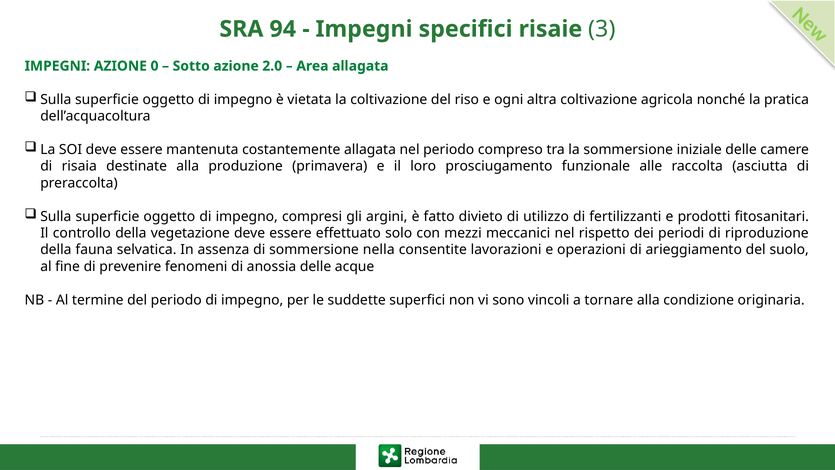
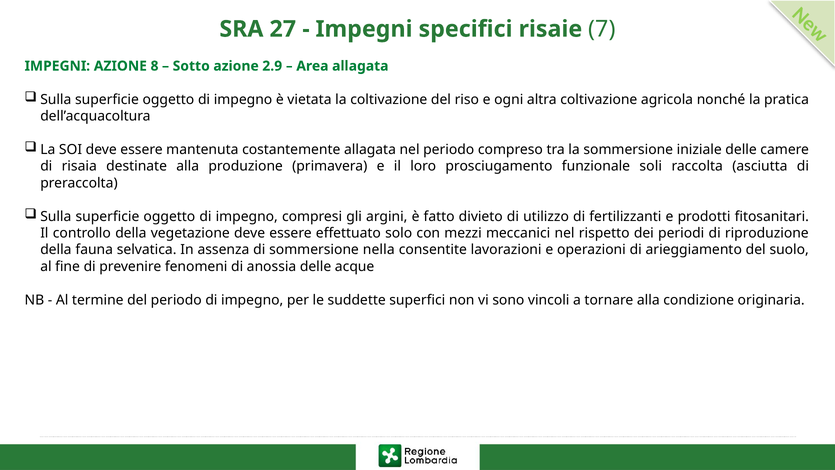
94: 94 -> 27 (283, 29)
3: 3 -> 7 (602, 29)
0: 0 -> 8 (155, 66)
2.0: 2.0 -> 2.9 (272, 66)
alle: alle -> soli (651, 166)
